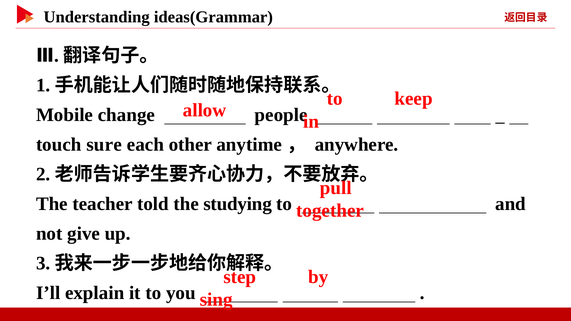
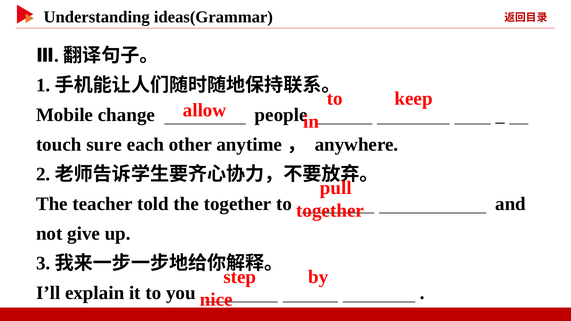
the studying: studying -> together (238, 204)
sing: sing -> nice (216, 300)
